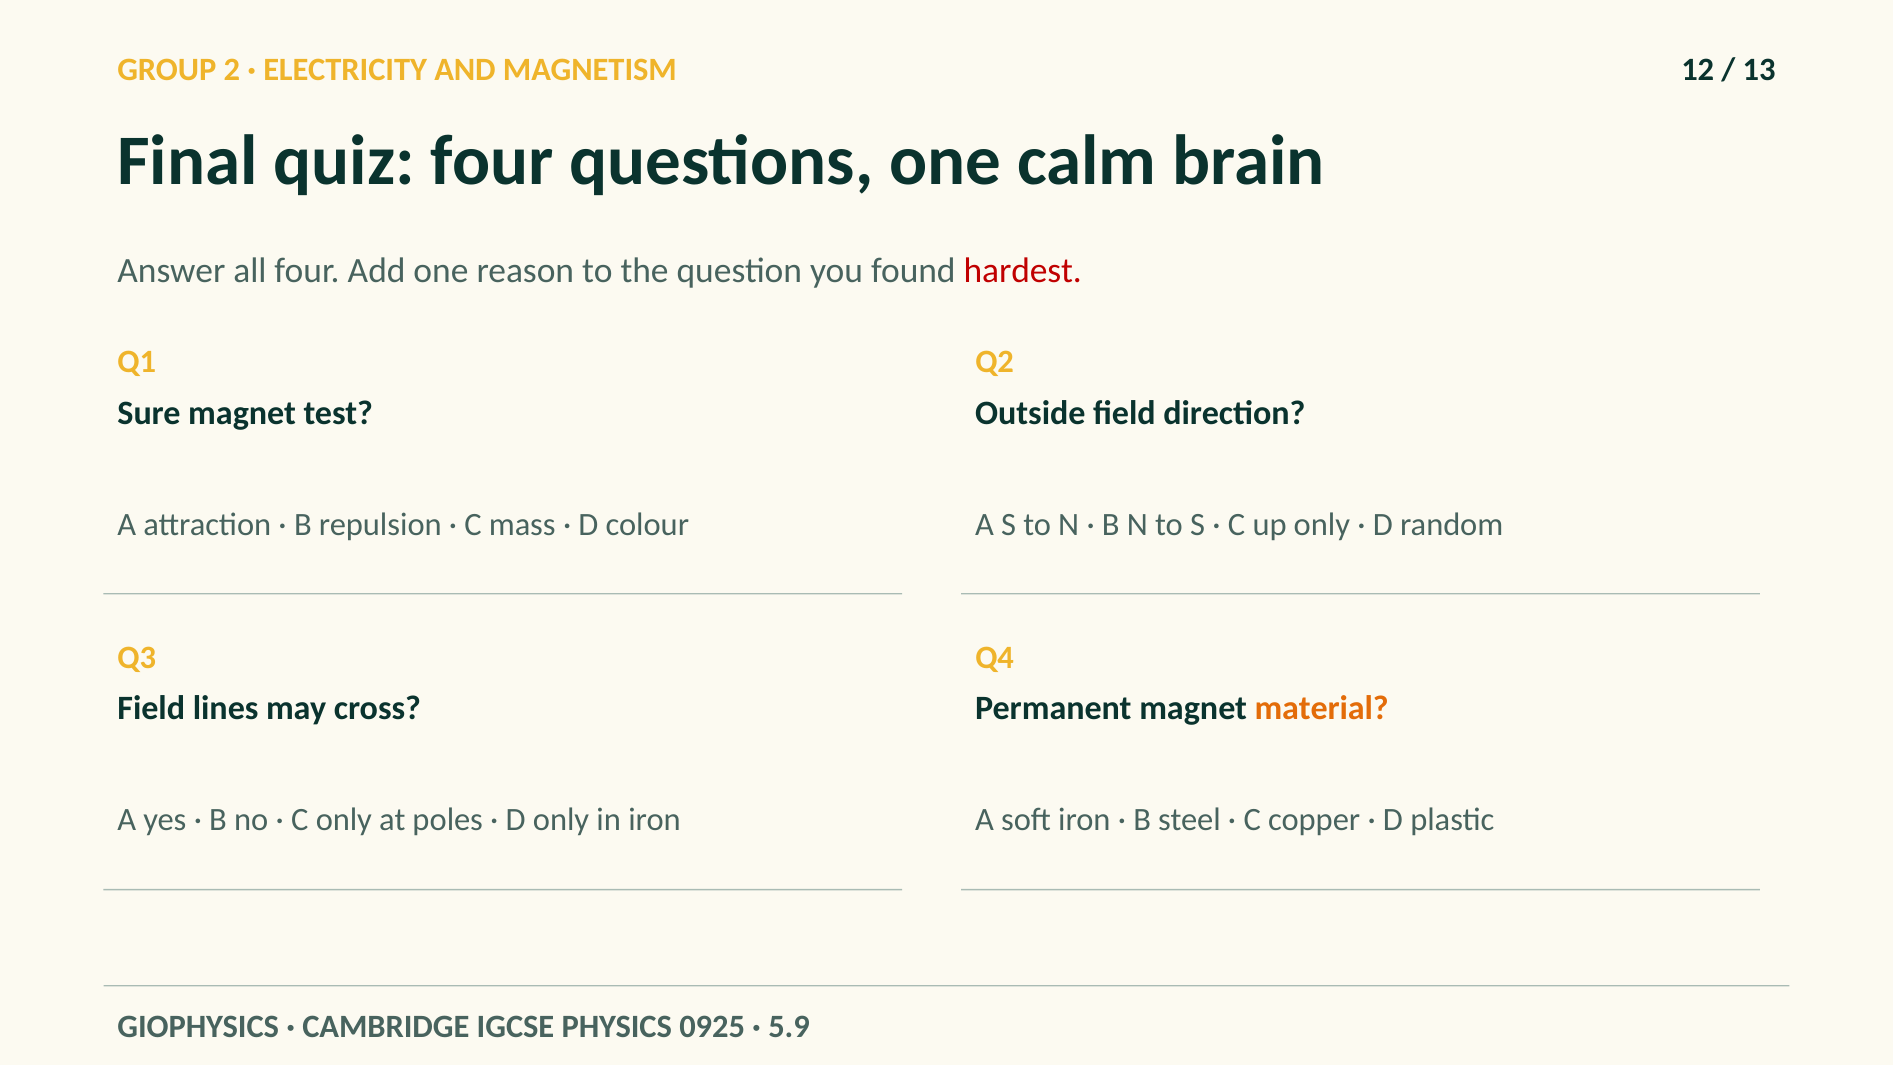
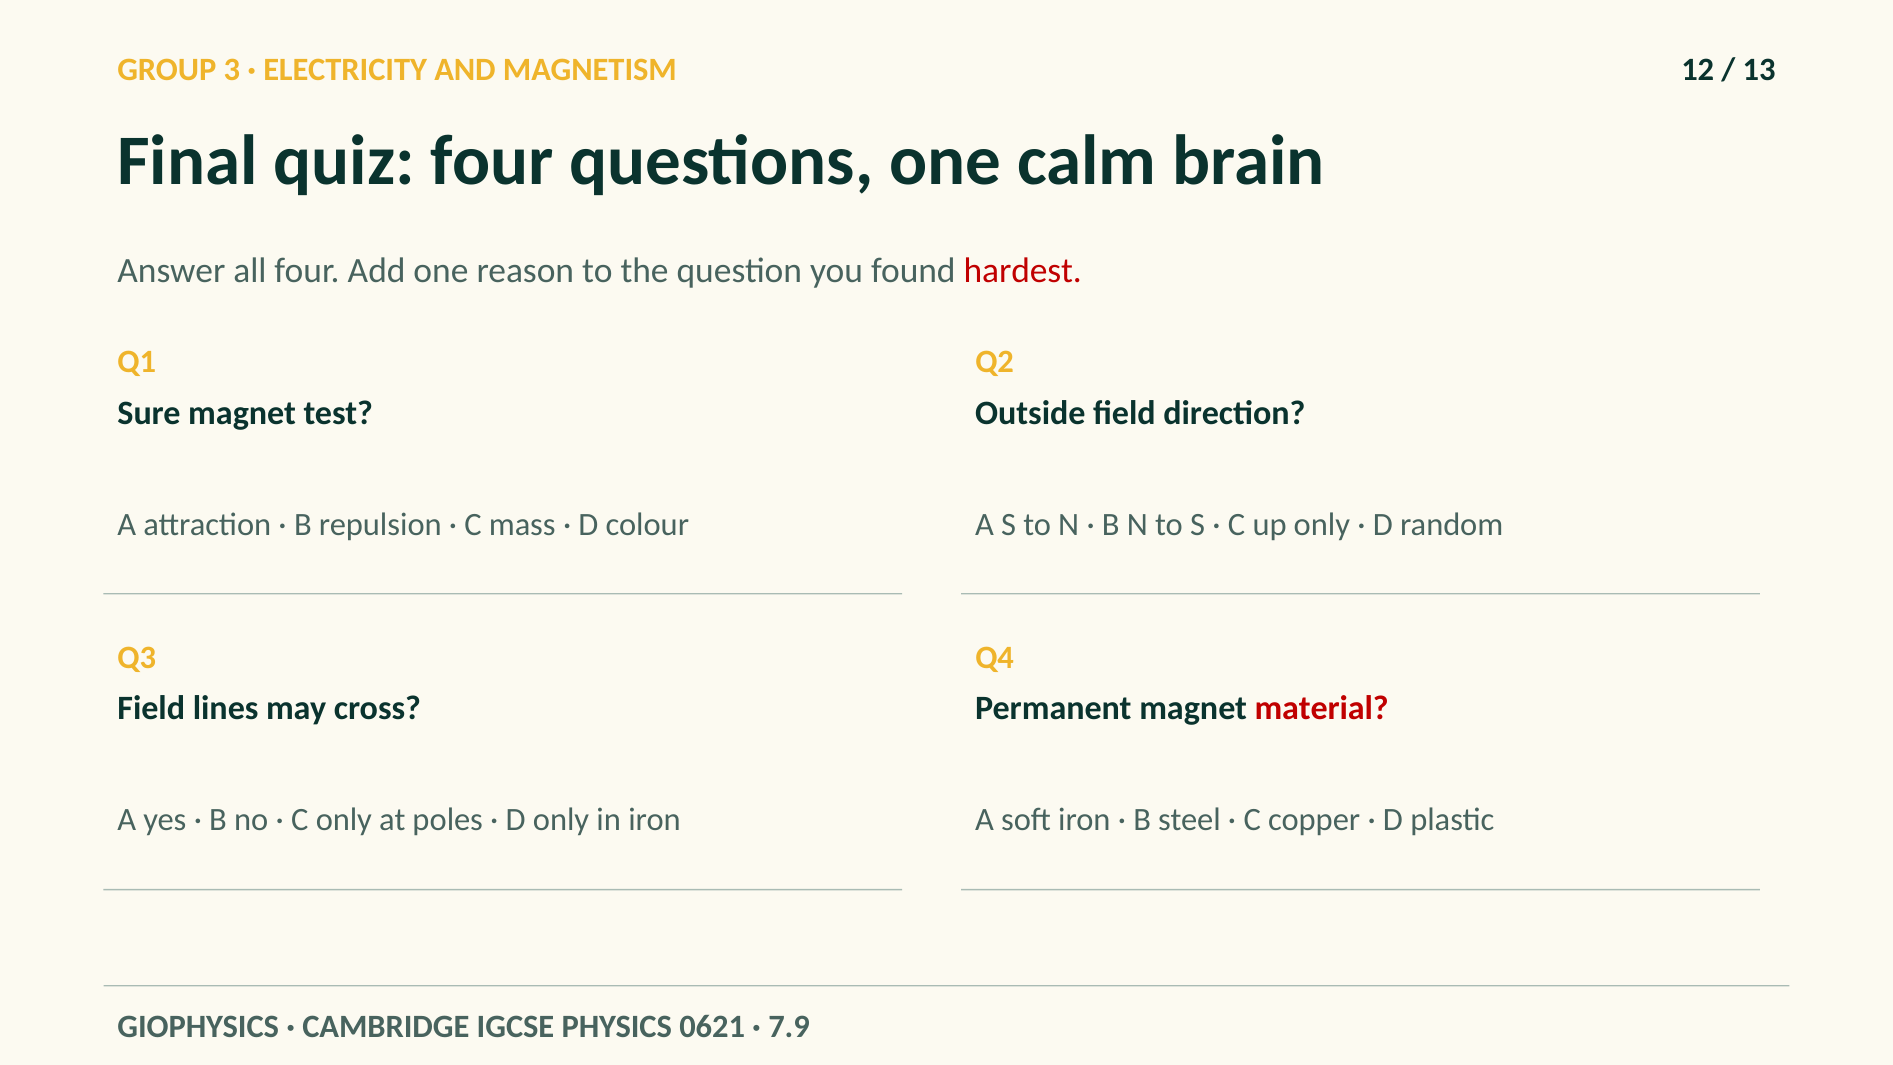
2: 2 -> 3 (232, 70)
material colour: orange -> red (1322, 709)
0925: 0925 -> 0621 (712, 1027)
5.9: 5.9 -> 7.9 (789, 1027)
